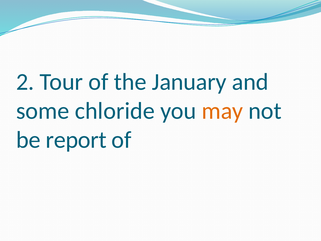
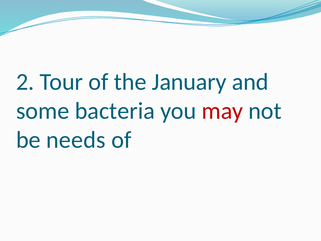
chloride: chloride -> bacteria (115, 111)
may colour: orange -> red (222, 111)
report: report -> needs (76, 140)
